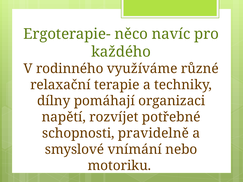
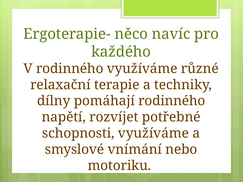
pomáhají organizaci: organizaci -> rodinného (172, 101)
schopnosti pravidelně: pravidelně -> využíváme (153, 133)
